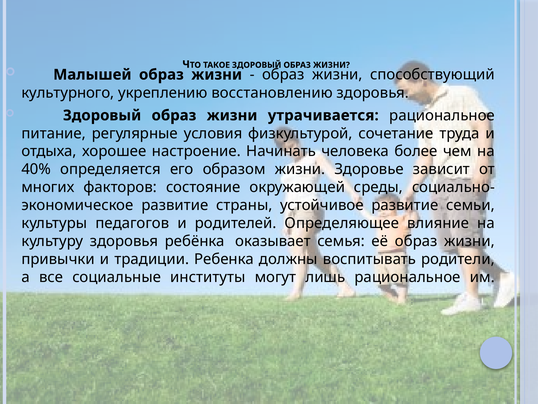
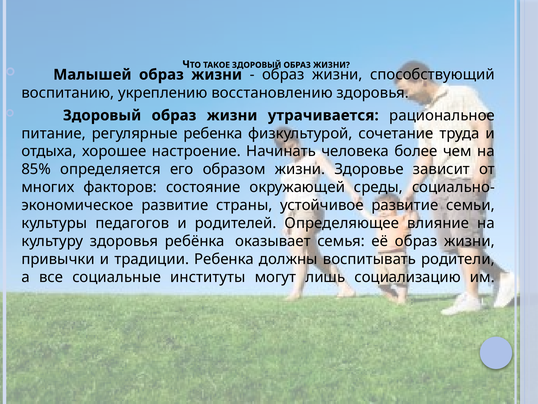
культурного: культурного -> воспитанию (68, 93)
регулярные условия: условия -> ребенка (213, 133)
40%: 40% -> 85% (36, 169)
лишь рациональное: рациональное -> социализацию (408, 277)
